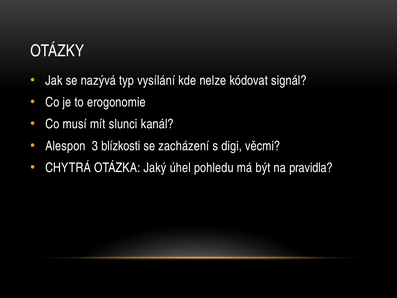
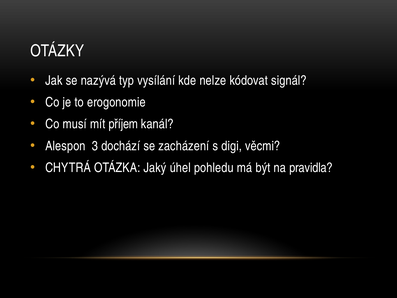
slunci: slunci -> příjem (123, 124)
blízkosti: blízkosti -> dochází (121, 146)
